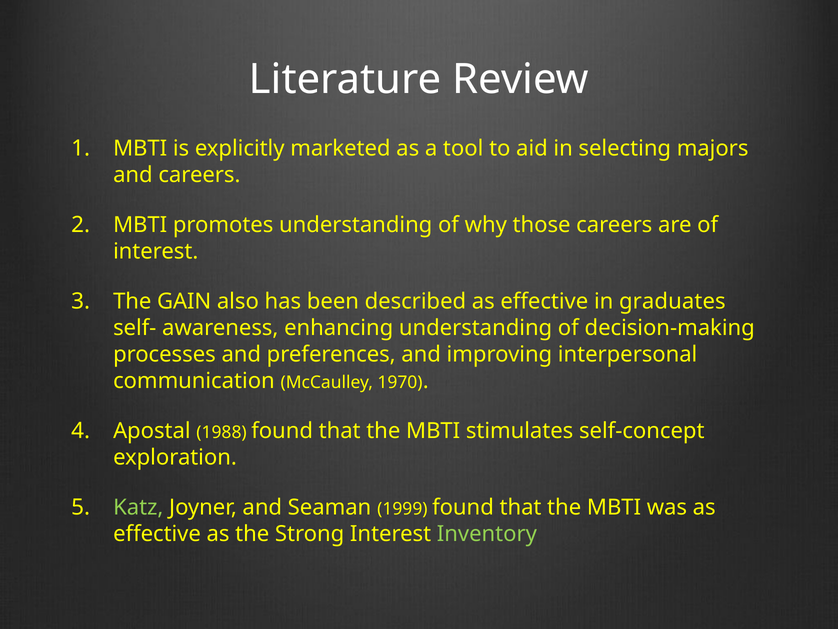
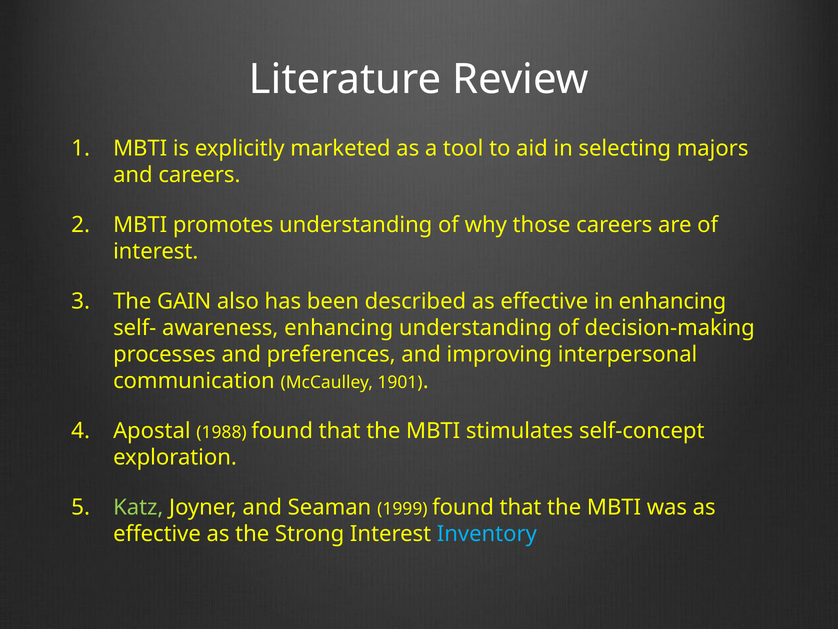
in graduates: graduates -> enhancing (673, 301)
1970: 1970 -> 1901 (400, 382)
Inventory colour: light green -> light blue (487, 533)
